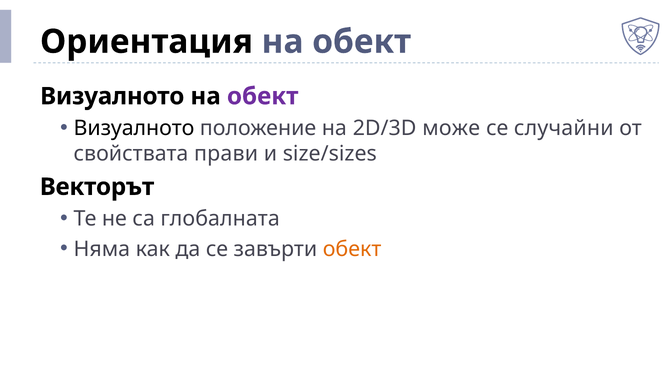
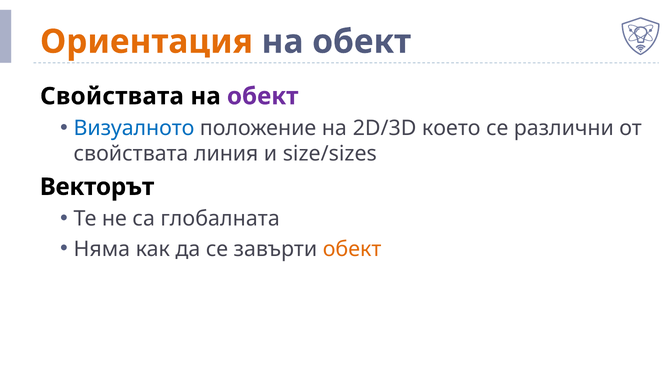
Ориентация colour: black -> orange (147, 42)
Визуалното: Визуалното -> Свойствата (112, 96)
Визуалното colour: black -> blue (134, 128)
може: може -> което (451, 128)
случайни: случайни -> различни (564, 128)
прави: прави -> линия (226, 154)
